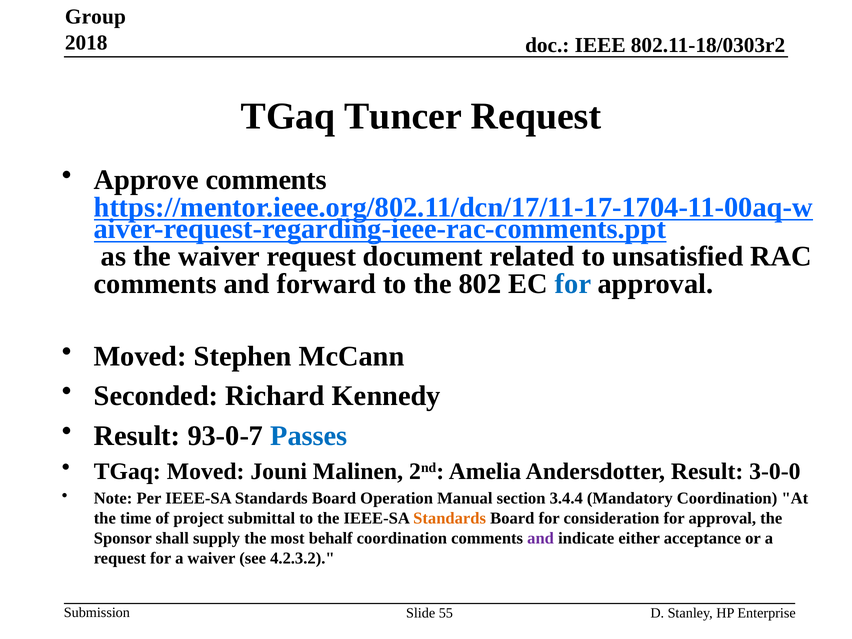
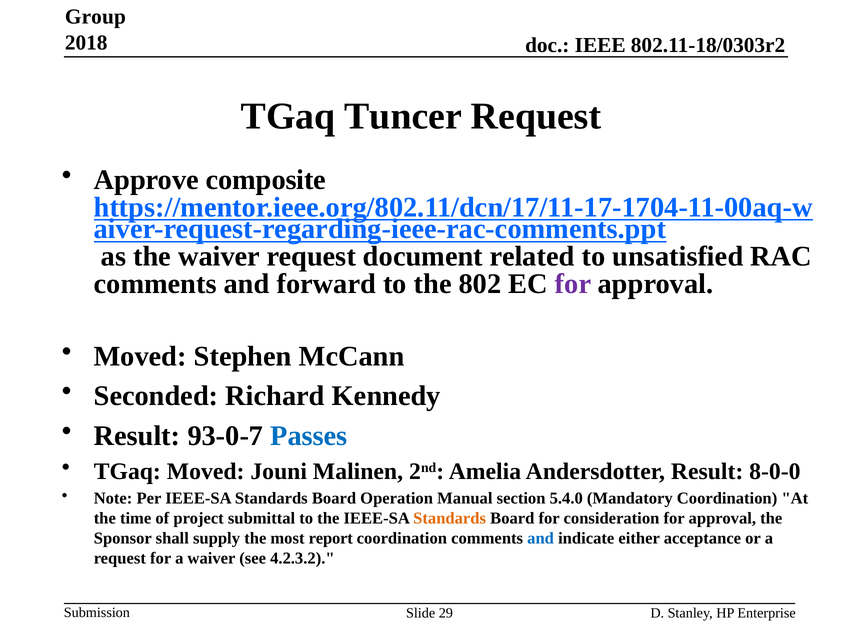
Approve comments: comments -> composite (266, 180)
for colour: blue -> purple (573, 284)
3-0-0: 3-0-0 -> 8-0-0 (775, 471)
3.4.4: 3.4.4 -> 5.4.0 (566, 498)
behalf: behalf -> report (331, 538)
and colour: purple -> blue (541, 538)
55: 55 -> 29 (446, 613)
